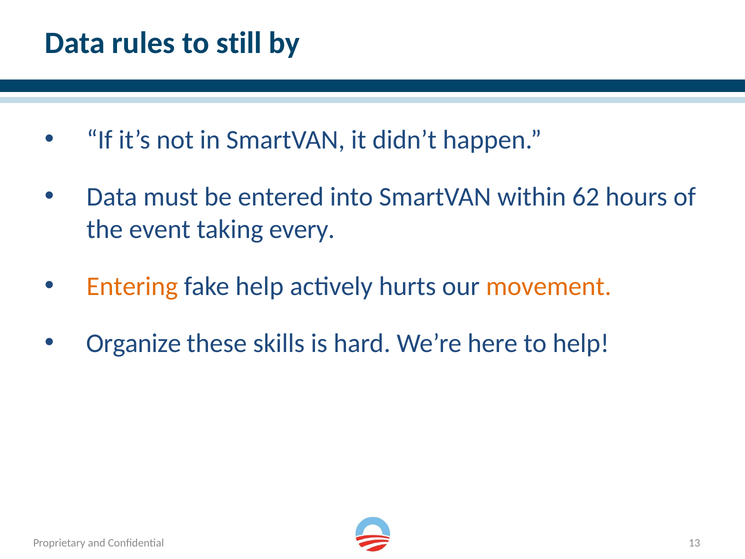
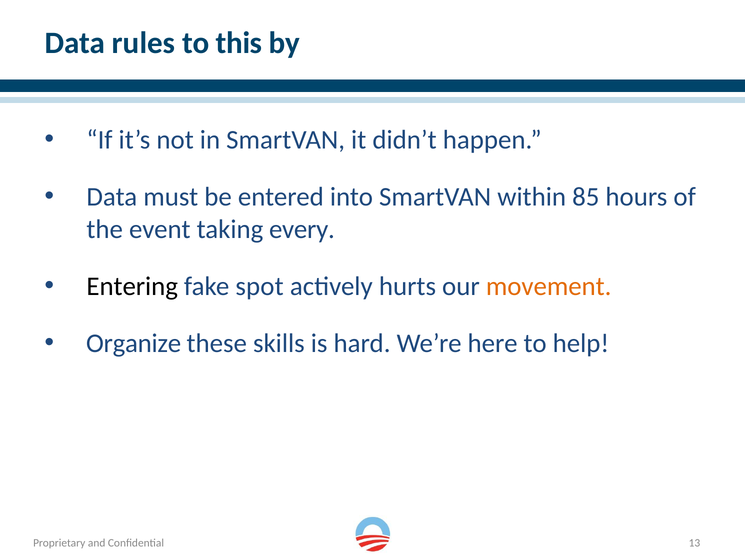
still: still -> this (239, 43)
62: 62 -> 85 (586, 197)
Entering colour: orange -> black (132, 286)
fake help: help -> spot (260, 286)
